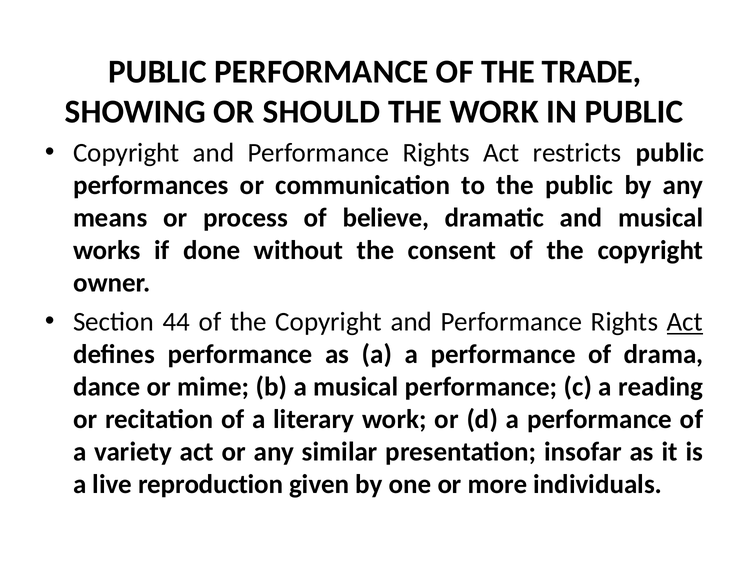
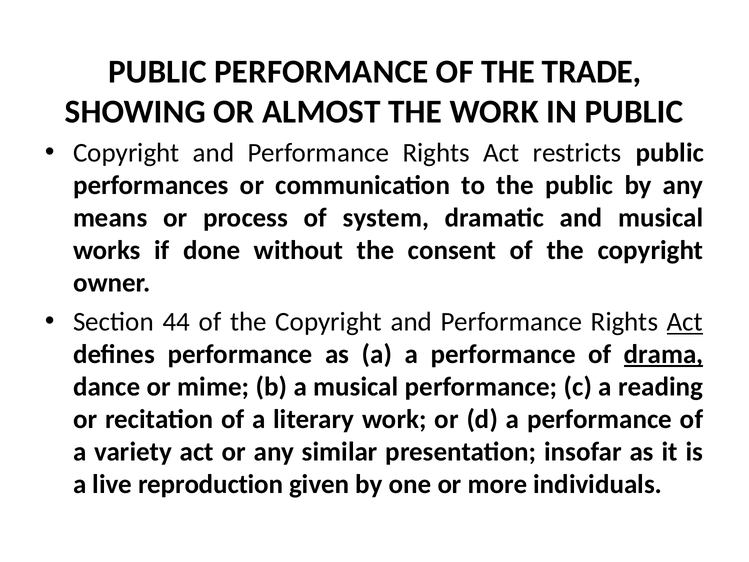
SHOULD: SHOULD -> ALMOST (321, 112)
believe: believe -> system (386, 218)
drama underline: none -> present (664, 354)
